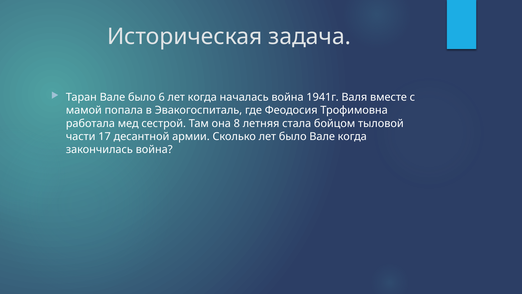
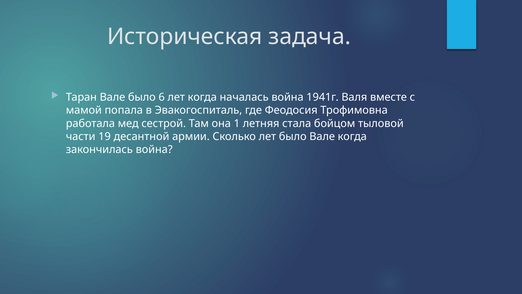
8: 8 -> 1 (237, 123)
17: 17 -> 19 (105, 136)
